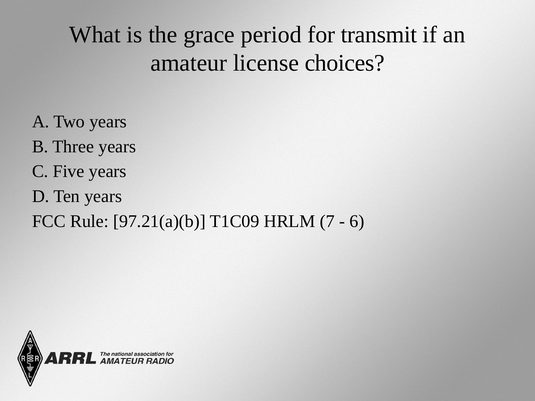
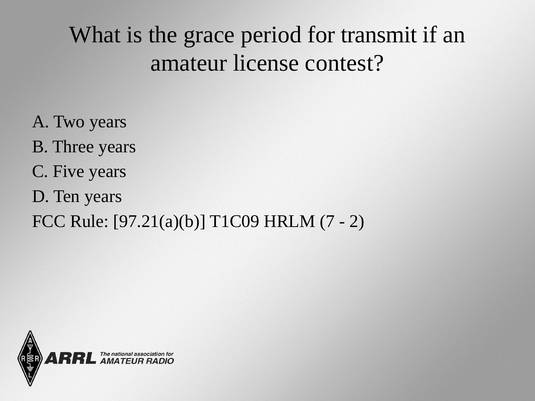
choices: choices -> contest (345, 63)
6: 6 -> 2 (357, 221)
